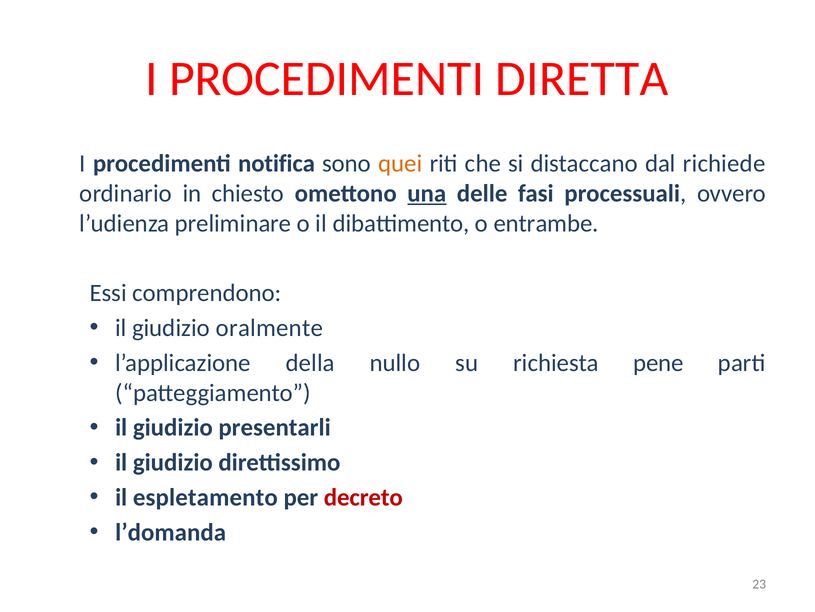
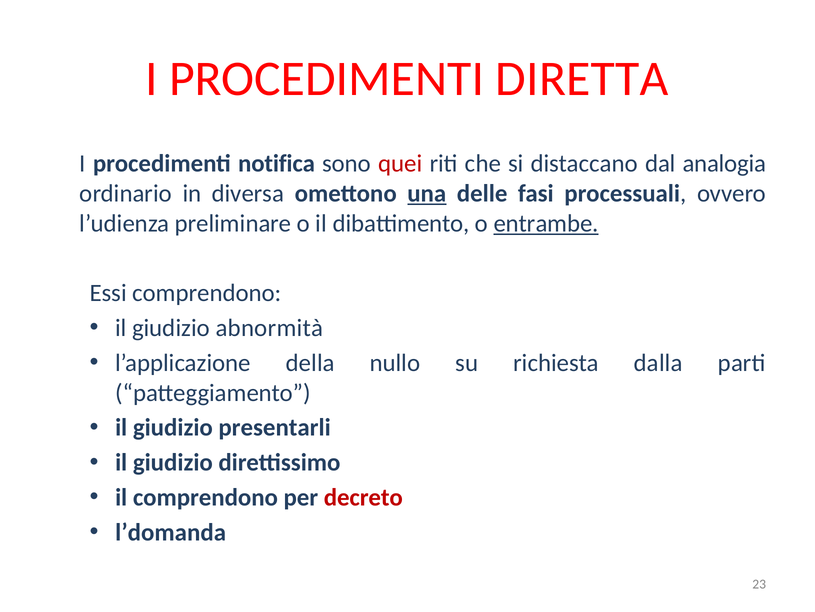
quei colour: orange -> red (400, 163)
richiede: richiede -> analogia (724, 163)
chiesto: chiesto -> diversa (248, 193)
entrambe underline: none -> present (546, 223)
oralmente: oralmente -> abnormità (269, 328)
pene: pene -> dalla (658, 363)
il espletamento: espletamento -> comprendono (205, 497)
